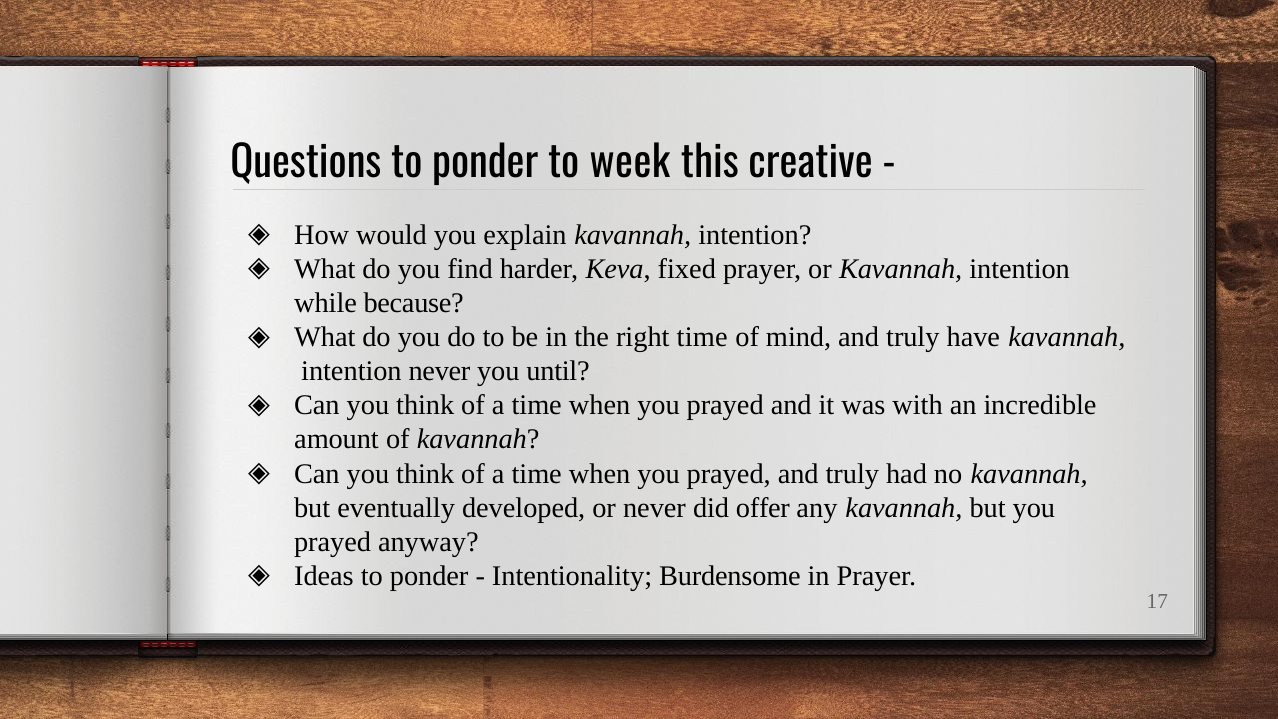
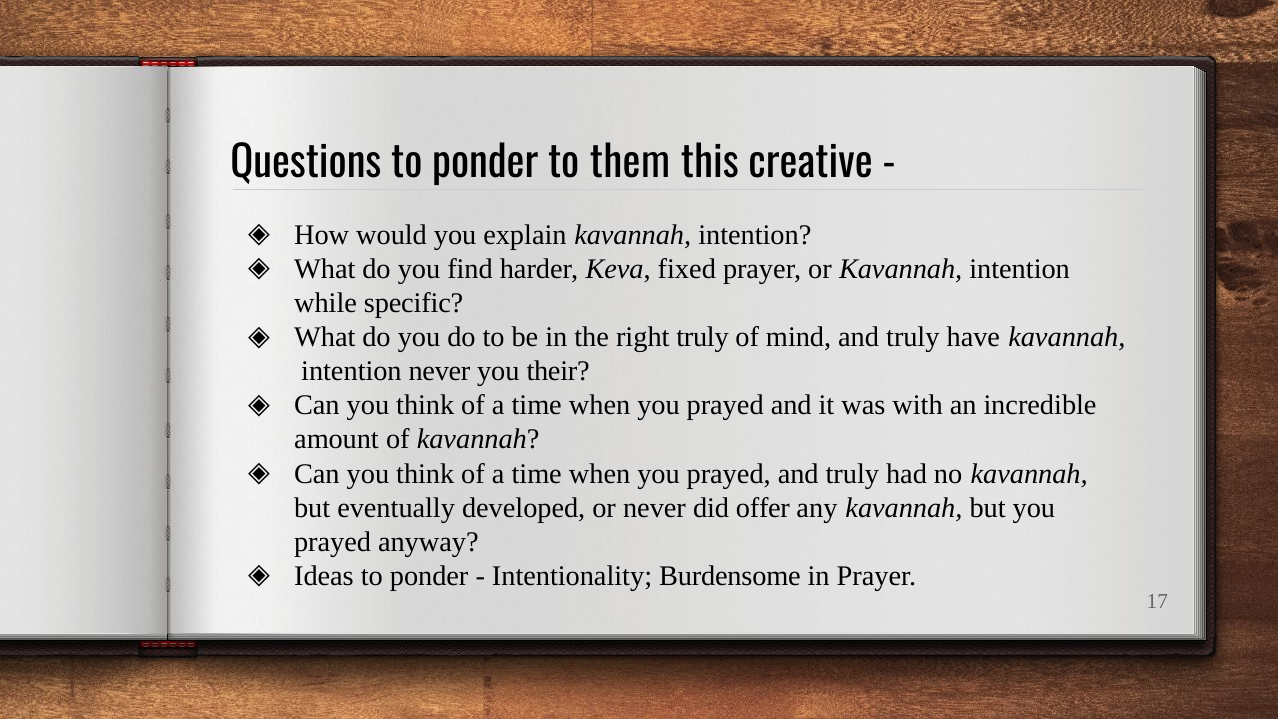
week: week -> them (630, 163)
because: because -> specific (414, 303)
right time: time -> truly (703, 337)
until: until -> their (558, 371)
